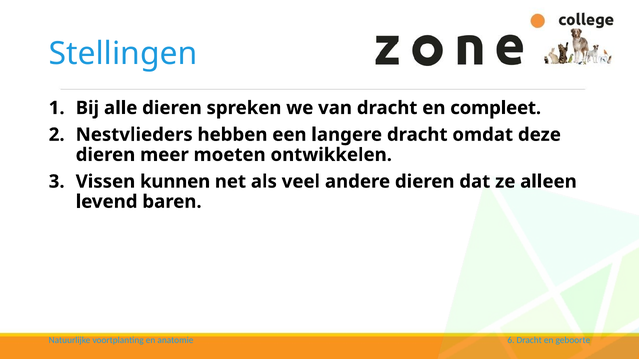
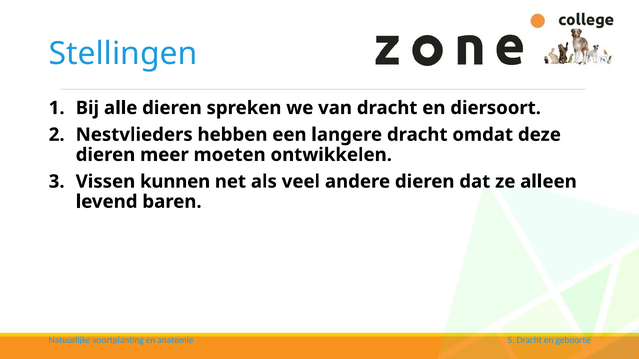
compleet: compleet -> diersoort (496, 108)
6: 6 -> 5 (511, 341)
